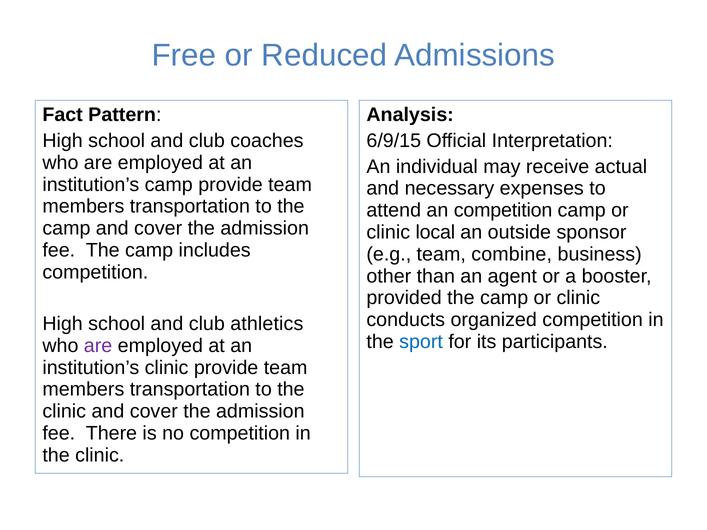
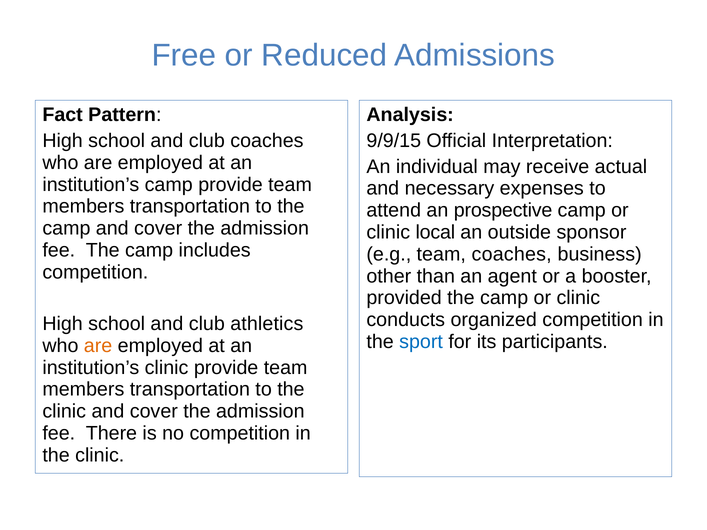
6/9/15: 6/9/15 -> 9/9/15 (394, 141)
an competition: competition -> prospective (503, 210)
team combine: combine -> coaches (512, 254)
are colour: purple -> orange (98, 346)
